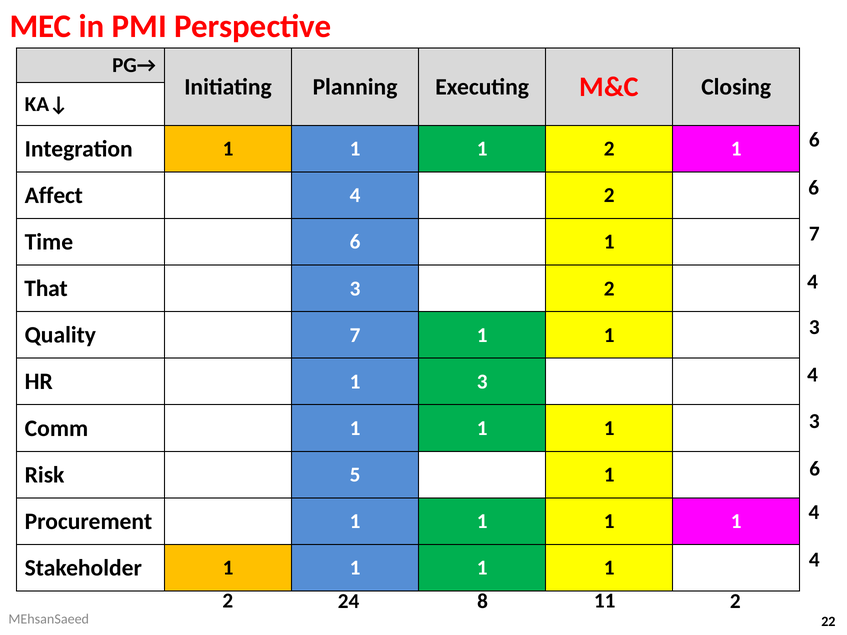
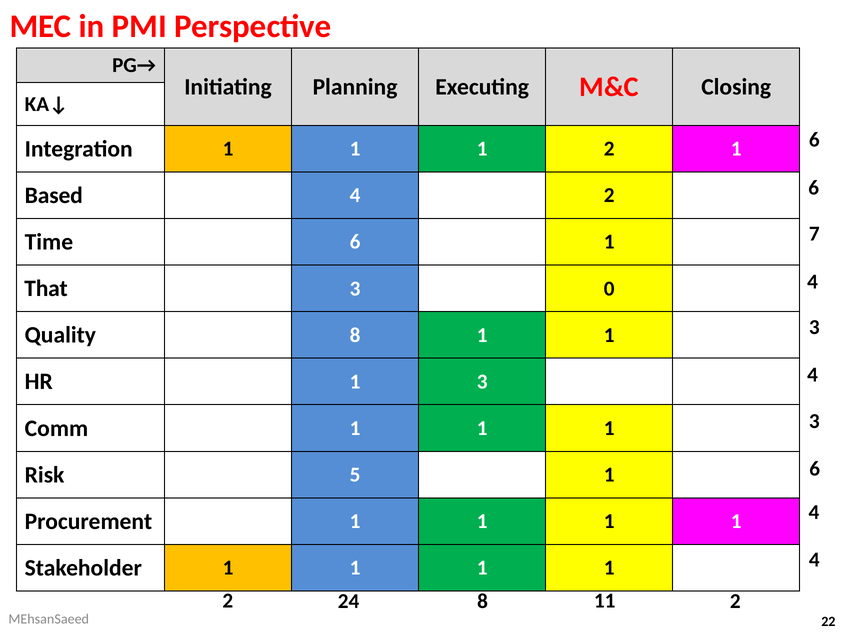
Affect: Affect -> Based (54, 195)
3 2: 2 -> 0 (609, 289)
Quality 7: 7 -> 8 (355, 335)
